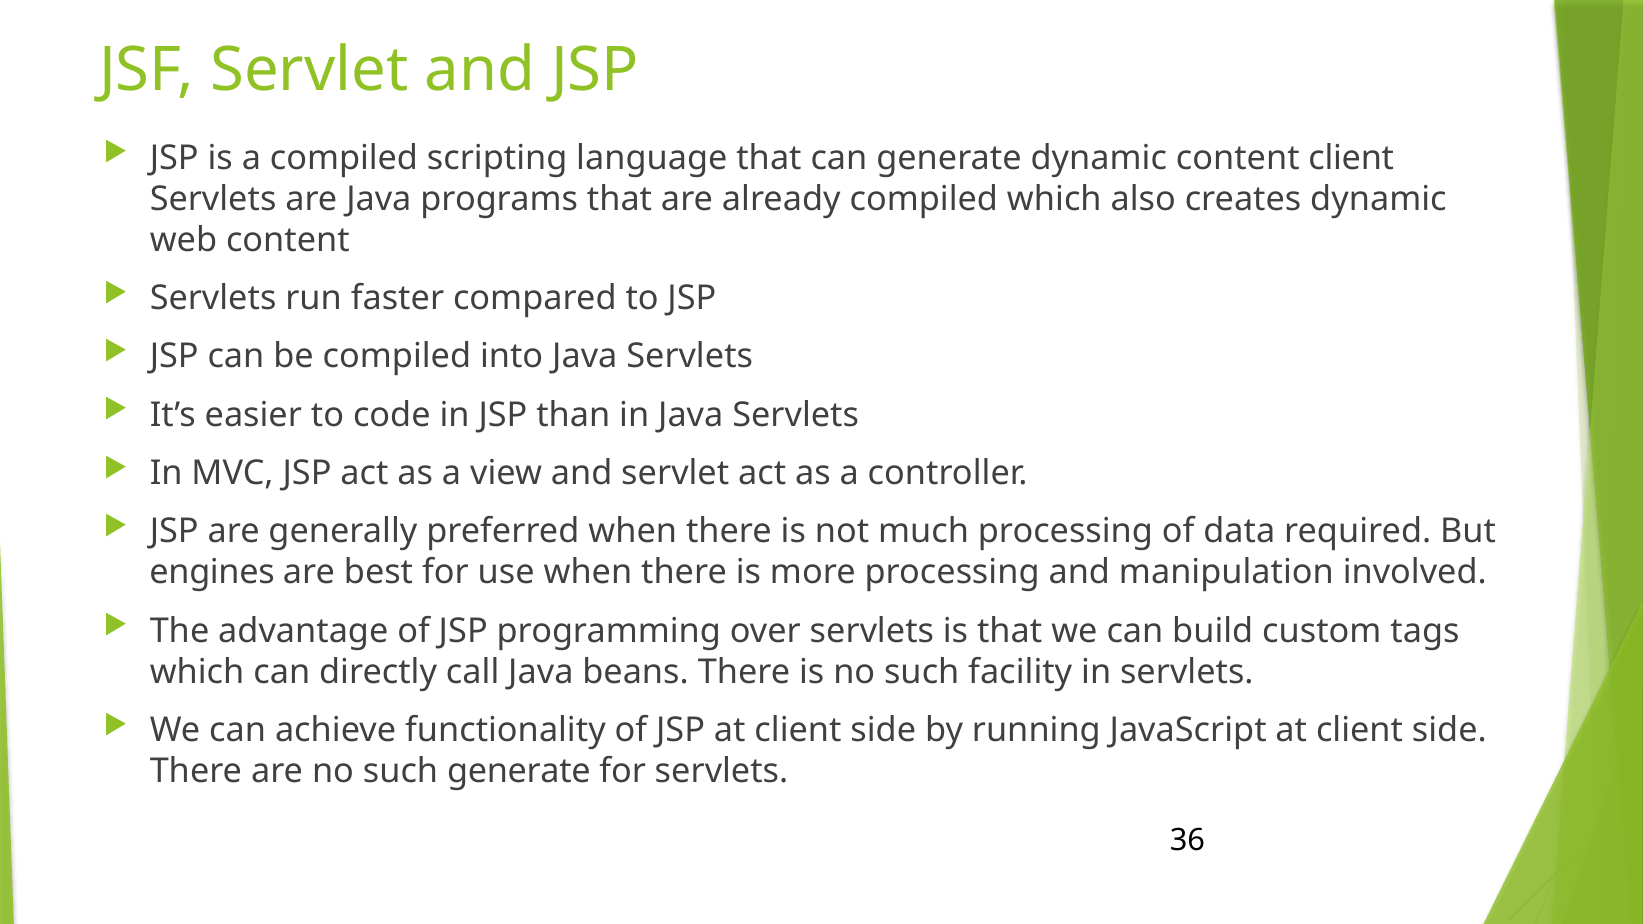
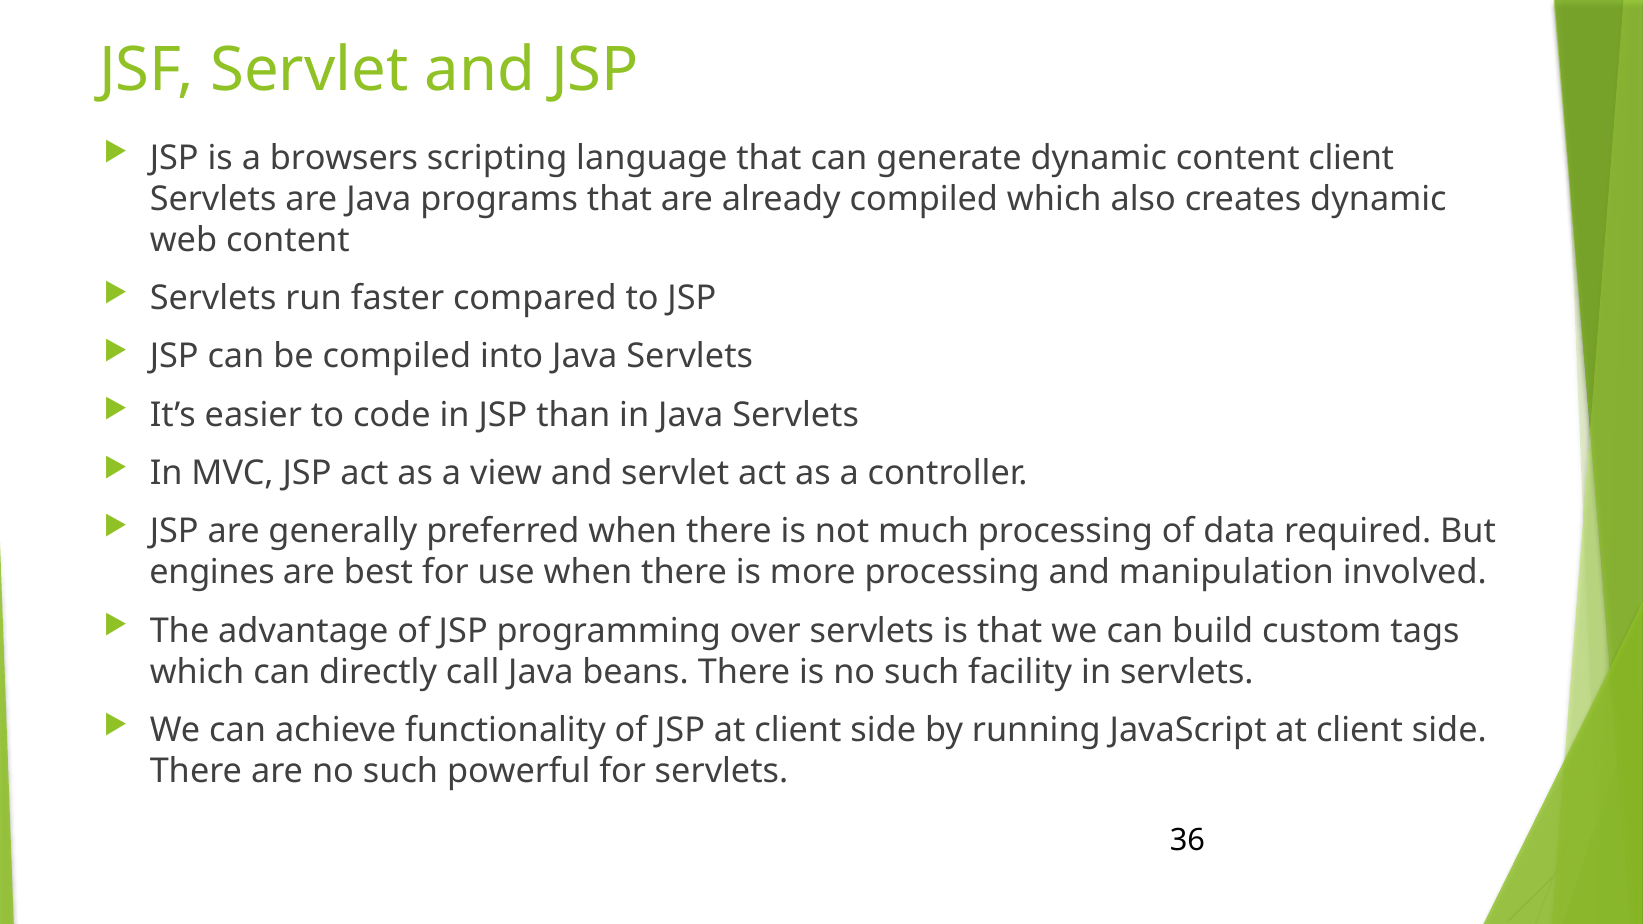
a compiled: compiled -> browsers (344, 158)
such generate: generate -> powerful (519, 771)
